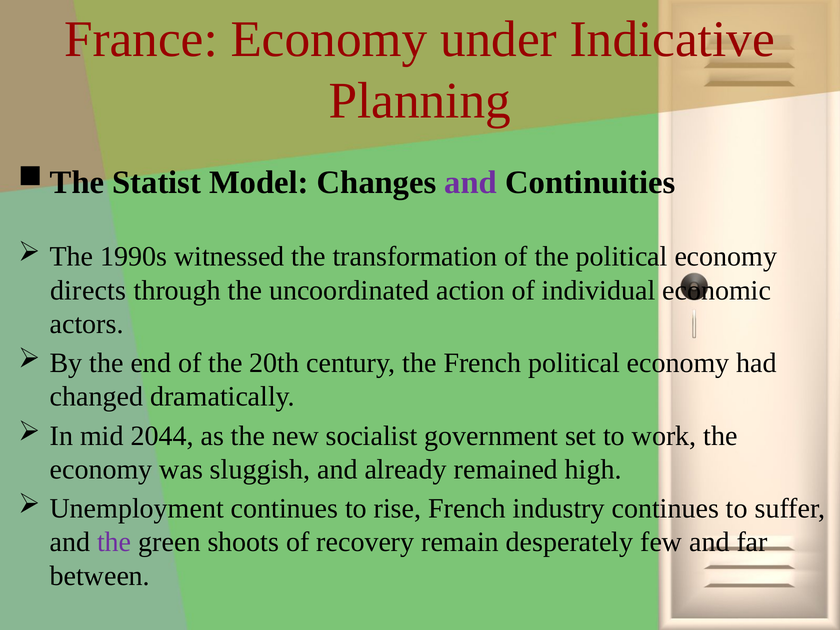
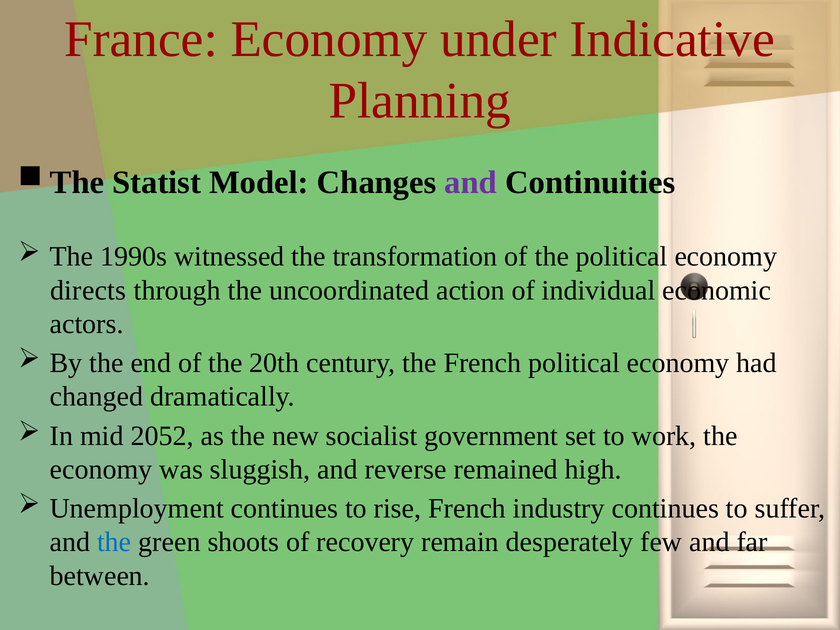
2044: 2044 -> 2052 (162, 436)
already: already -> reverse (406, 469)
the colour: purple -> blue (114, 542)
